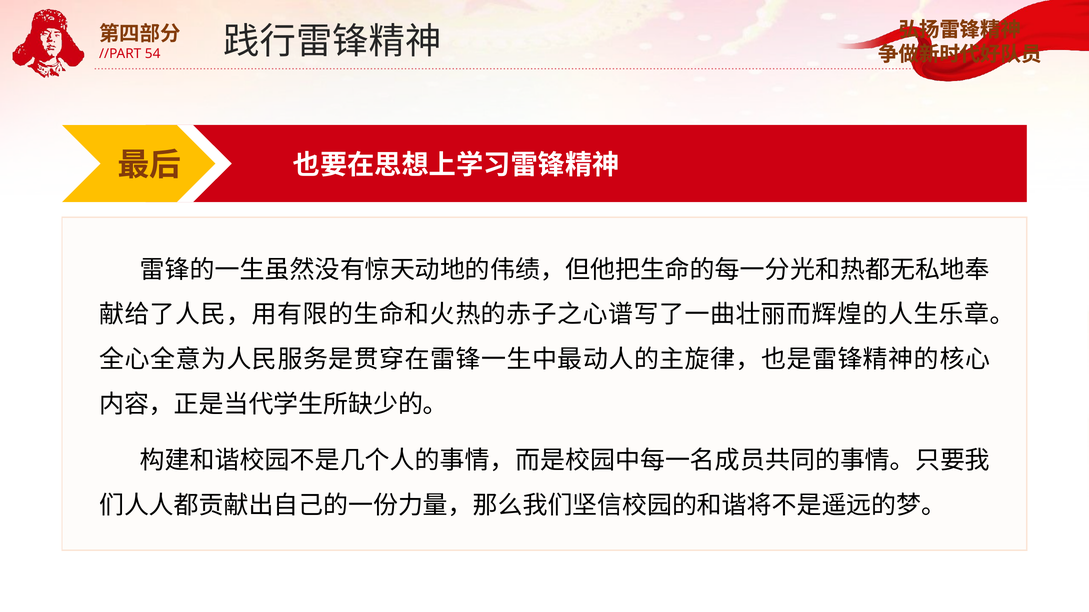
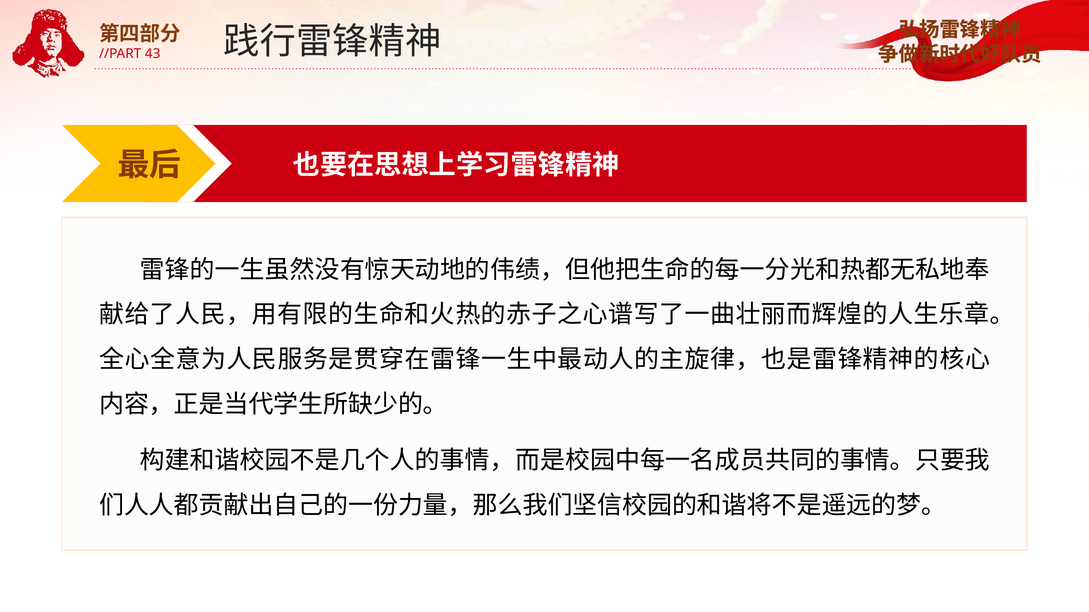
54: 54 -> 43 (153, 54)
